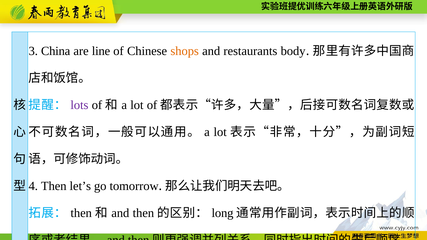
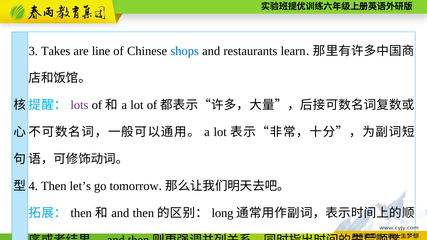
China: China -> Takes (56, 51)
shops colour: orange -> blue (185, 51)
body: body -> learn (293, 51)
